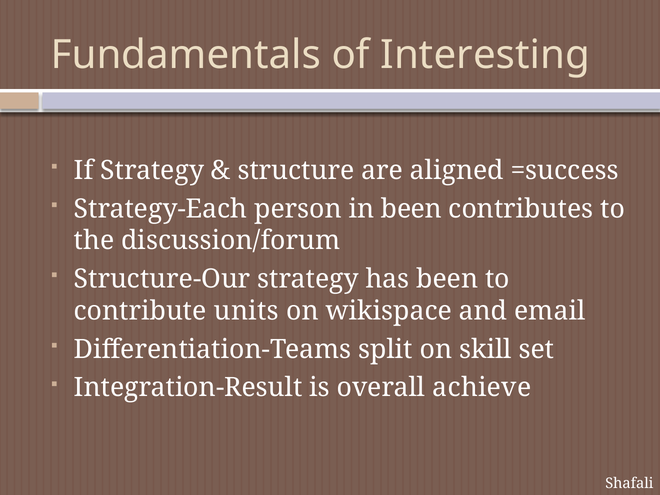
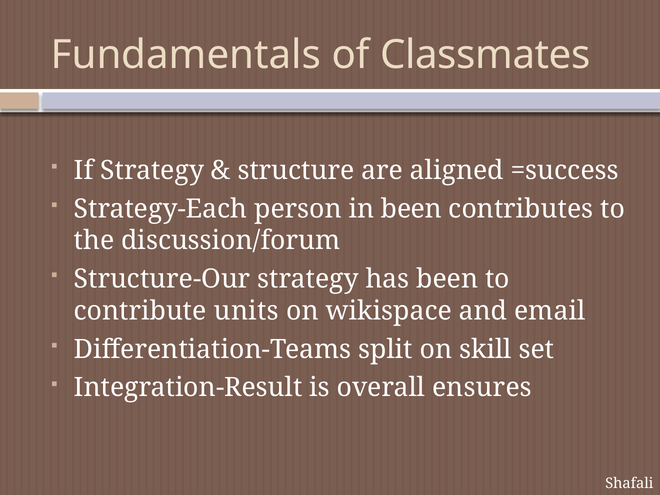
Interesting: Interesting -> Classmates (485, 55)
achieve: achieve -> ensures (482, 388)
